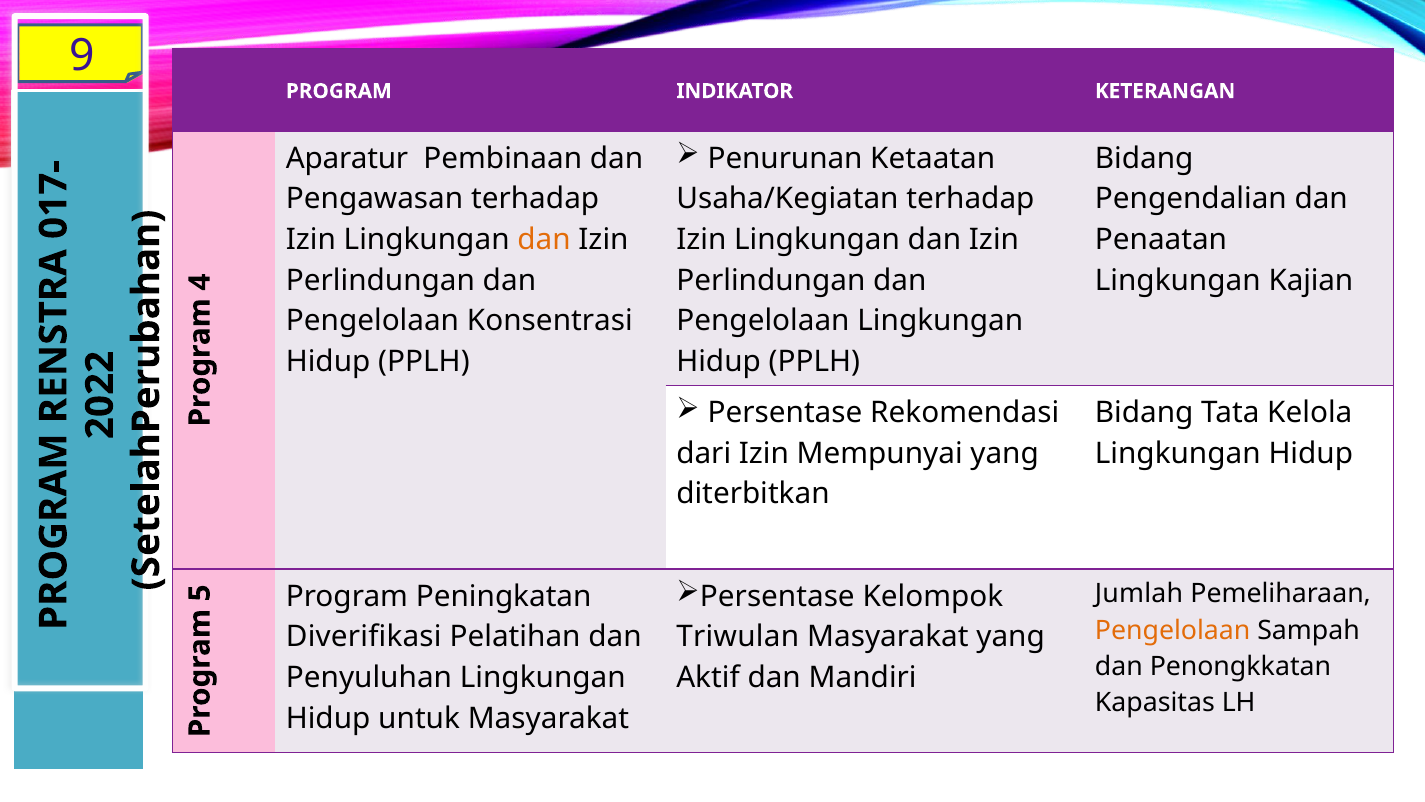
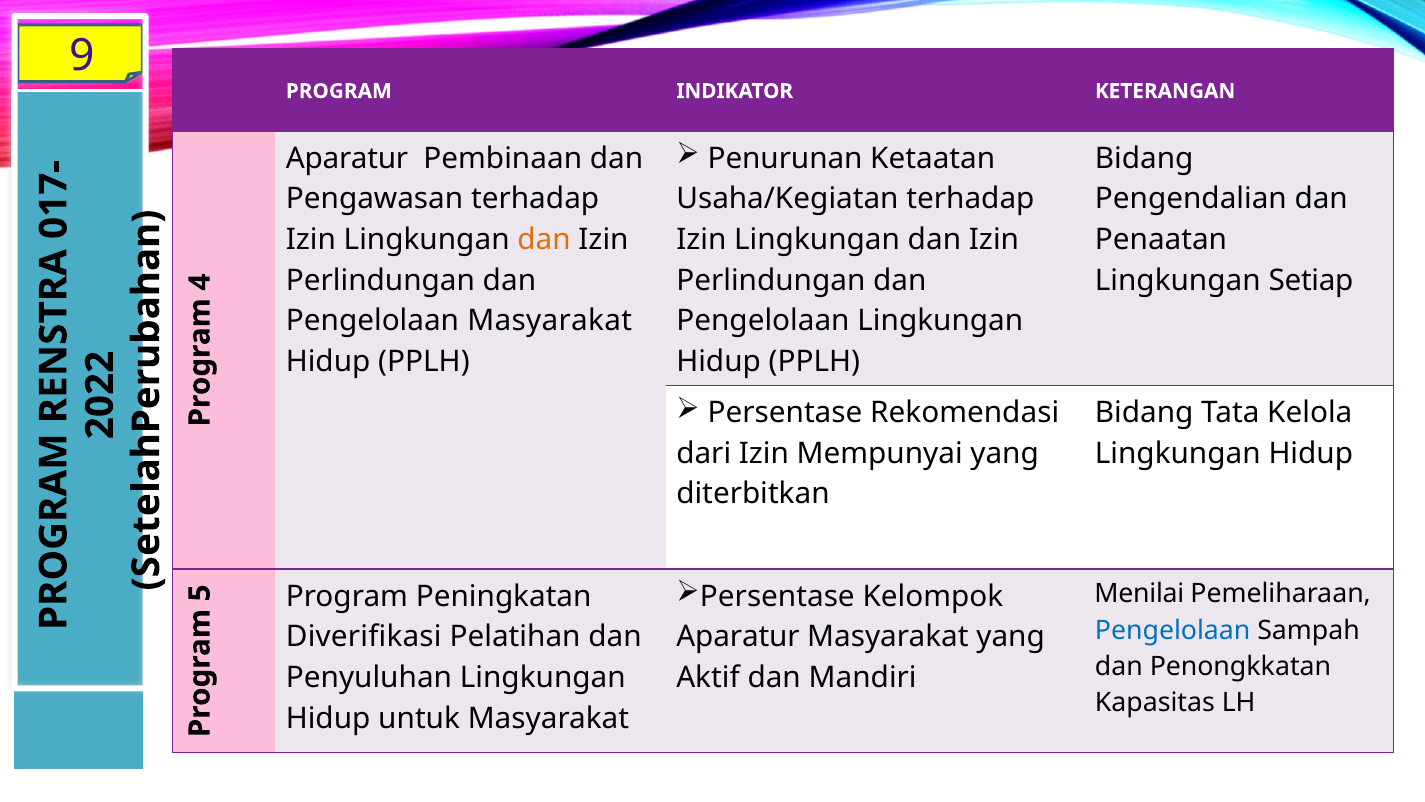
Kajian: Kajian -> Setiap (1311, 280)
Pengelolaan Konsentrasi: Konsentrasi -> Masyarakat (550, 321)
Jumlah: Jumlah -> Menilai (1139, 594)
Pengelolaan colour: orange -> blue (1173, 630)
Triwulan: Triwulan -> Aparatur (738, 637)
